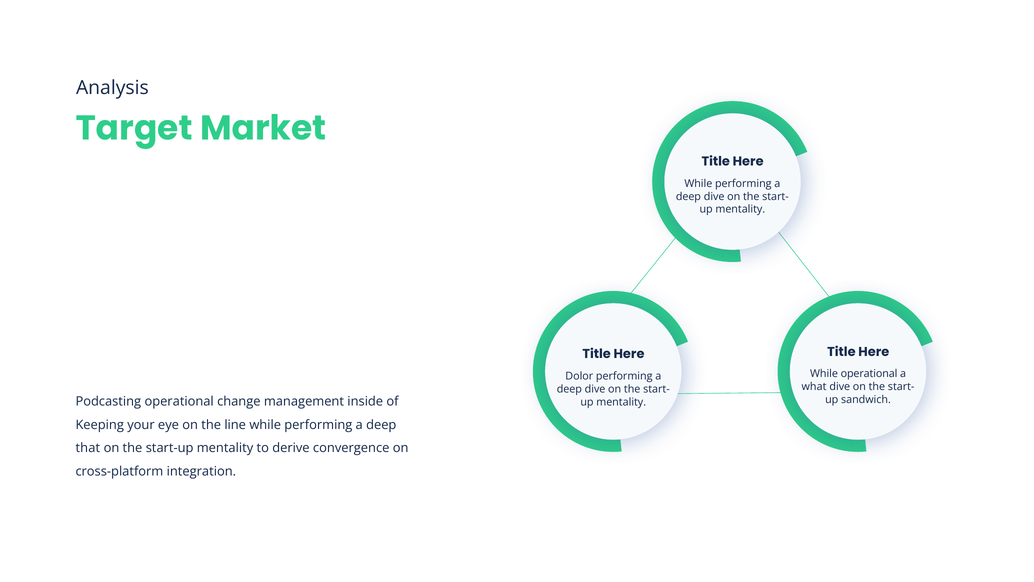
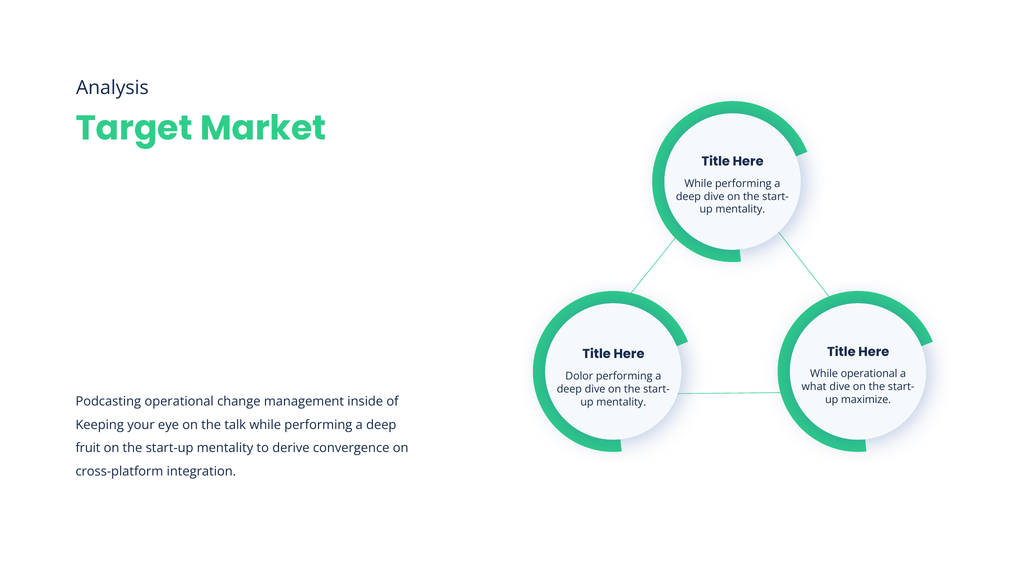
sandwich: sandwich -> maximize (866, 400)
line: line -> talk (235, 424)
that: that -> fruit (88, 448)
